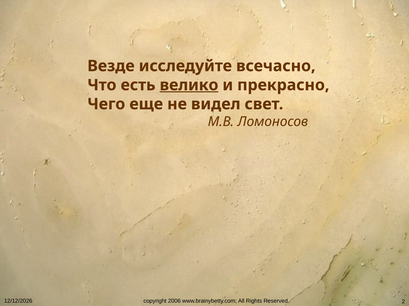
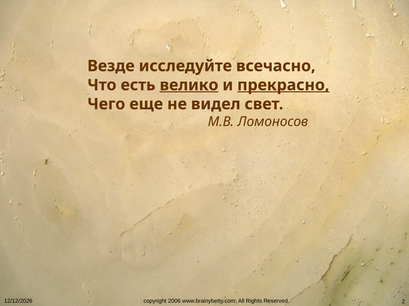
прекрасно underline: none -> present (283, 85)
